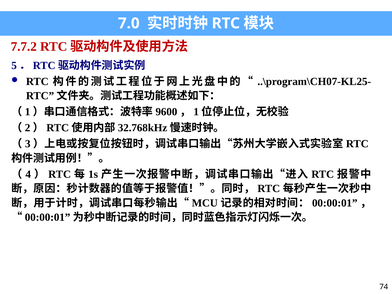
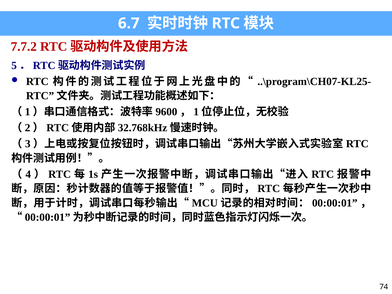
7.0: 7.0 -> 6.7 (129, 23)
